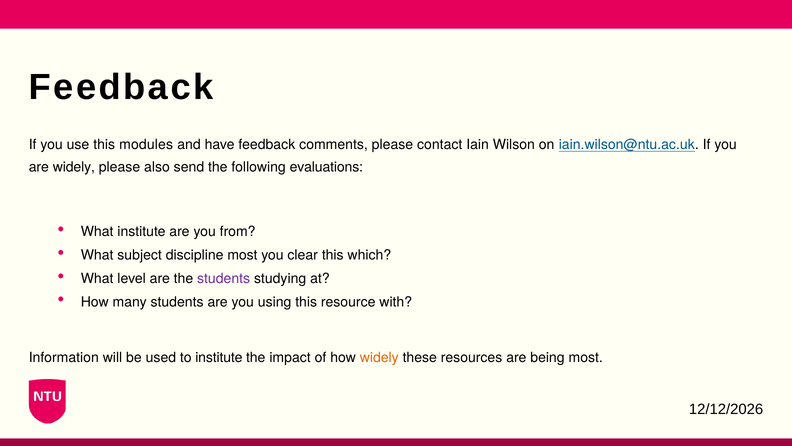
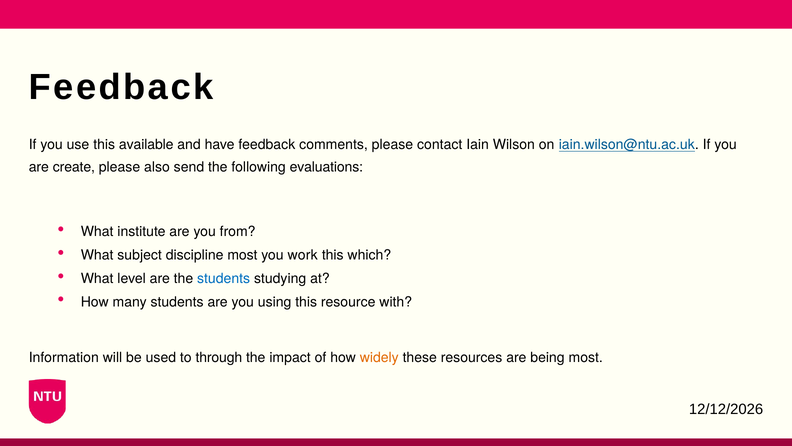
modules: modules -> available (146, 145)
are widely: widely -> create (74, 167)
clear: clear -> work (303, 255)
students colour: purple -> blue (224, 278)
to institute: institute -> through (219, 357)
